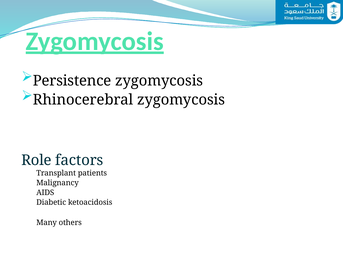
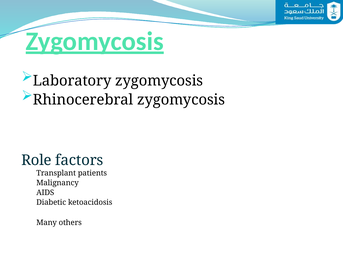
Persistence: Persistence -> Laboratory (72, 81)
